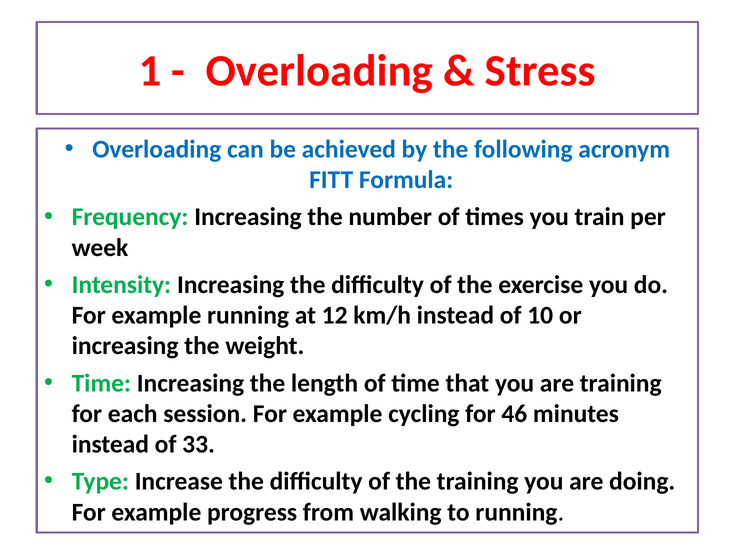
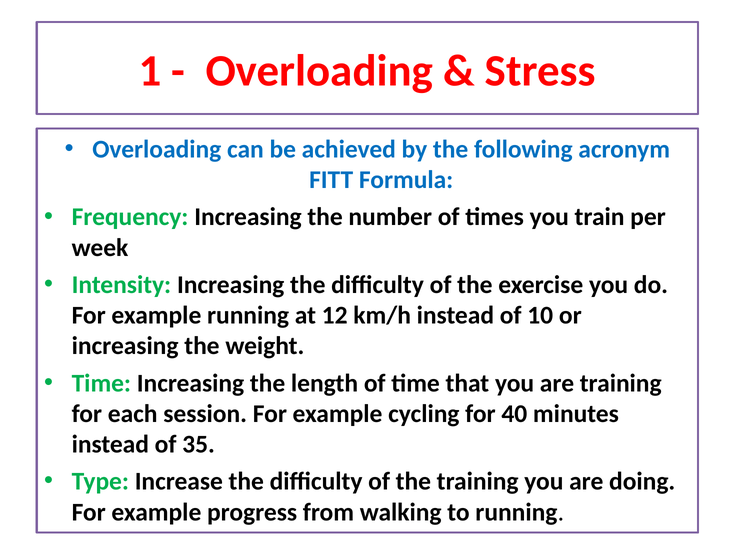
46: 46 -> 40 (514, 414)
33: 33 -> 35 (199, 445)
